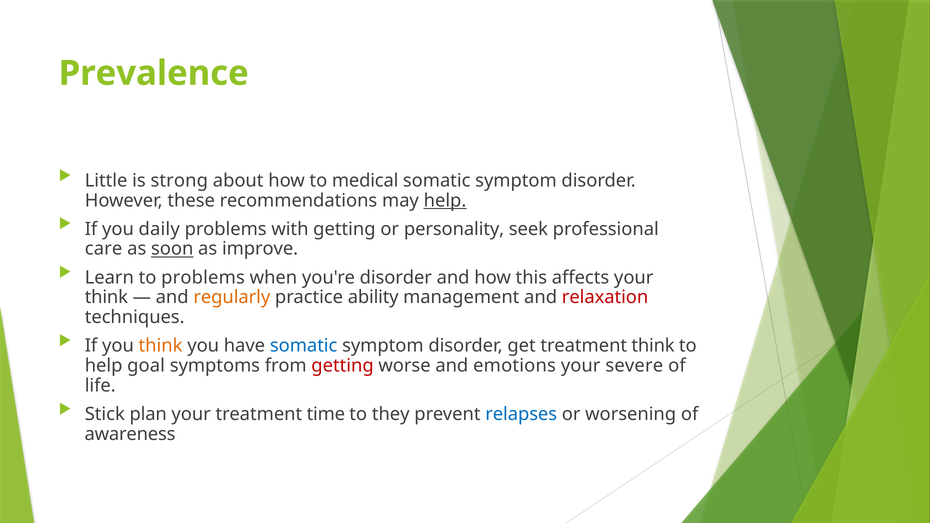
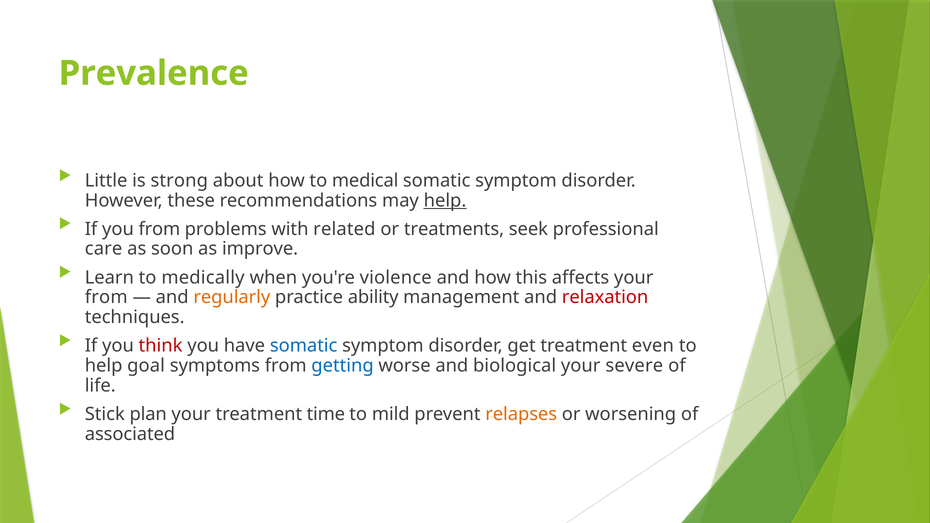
you daily: daily -> from (159, 229)
with getting: getting -> related (344, 229)
personality: personality -> treatments (454, 229)
soon underline: present -> none (172, 249)
to problems: problems -> medically (203, 278)
you're disorder: disorder -> violence (396, 278)
think: think -> from (106, 297)
think colour: orange -> red (161, 346)
treatment think: think -> even (653, 346)
getting colour: red -> blue (343, 366)
emotions: emotions -> biological (515, 366)
they: they -> mild (391, 414)
relapses colour: blue -> orange (521, 414)
awareness: awareness -> associated (130, 434)
